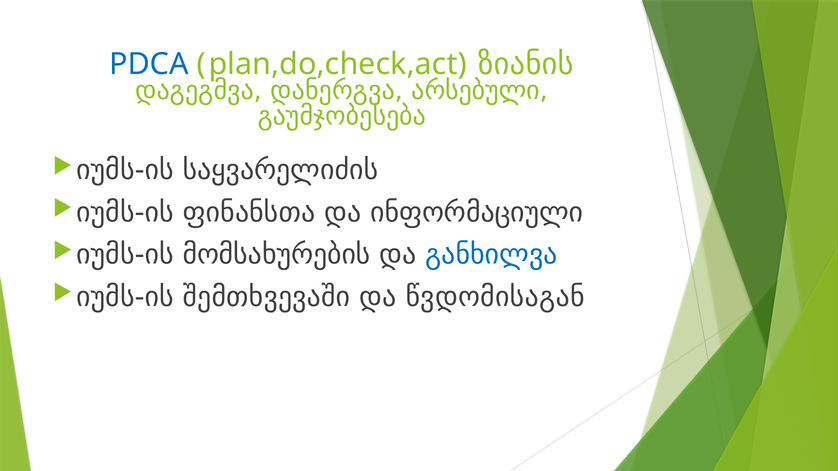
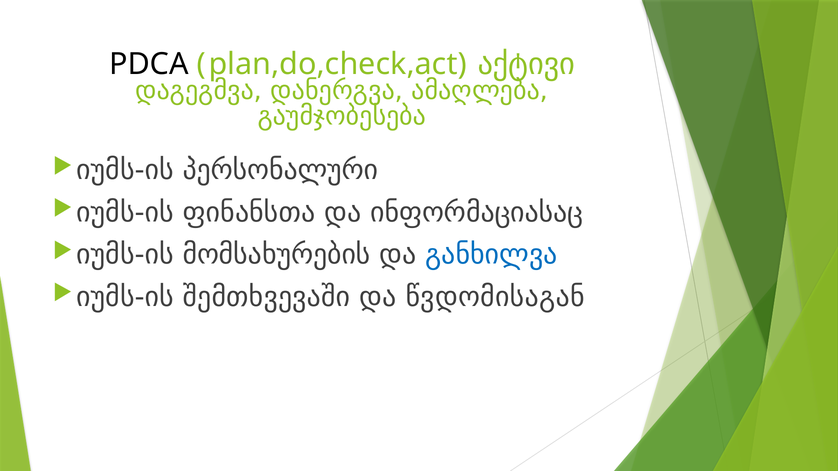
PDCA colour: blue -> black (149, 64)
ზიანის: ზიანის -> აქტივი (526, 64)
არსებული: არსებული -> ამაღლება (480, 91)
საყვარელიძის: საყვარელიძის -> პერსონალური (280, 170)
ინფორმაციული: ინფორმაციული -> ინფორმაციასაც (477, 213)
